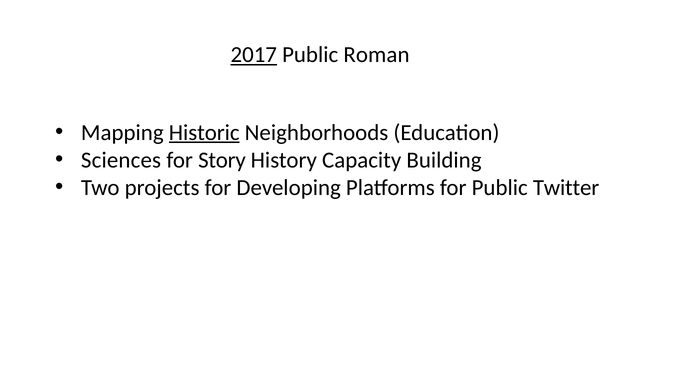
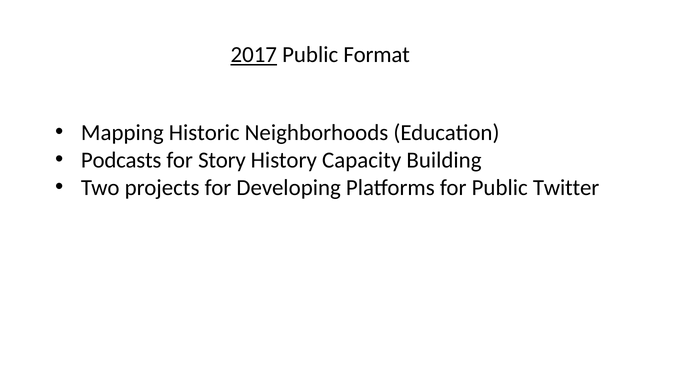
Roman: Roman -> Format (377, 55)
Historic underline: present -> none (204, 132)
Sciences: Sciences -> Podcasts (121, 160)
